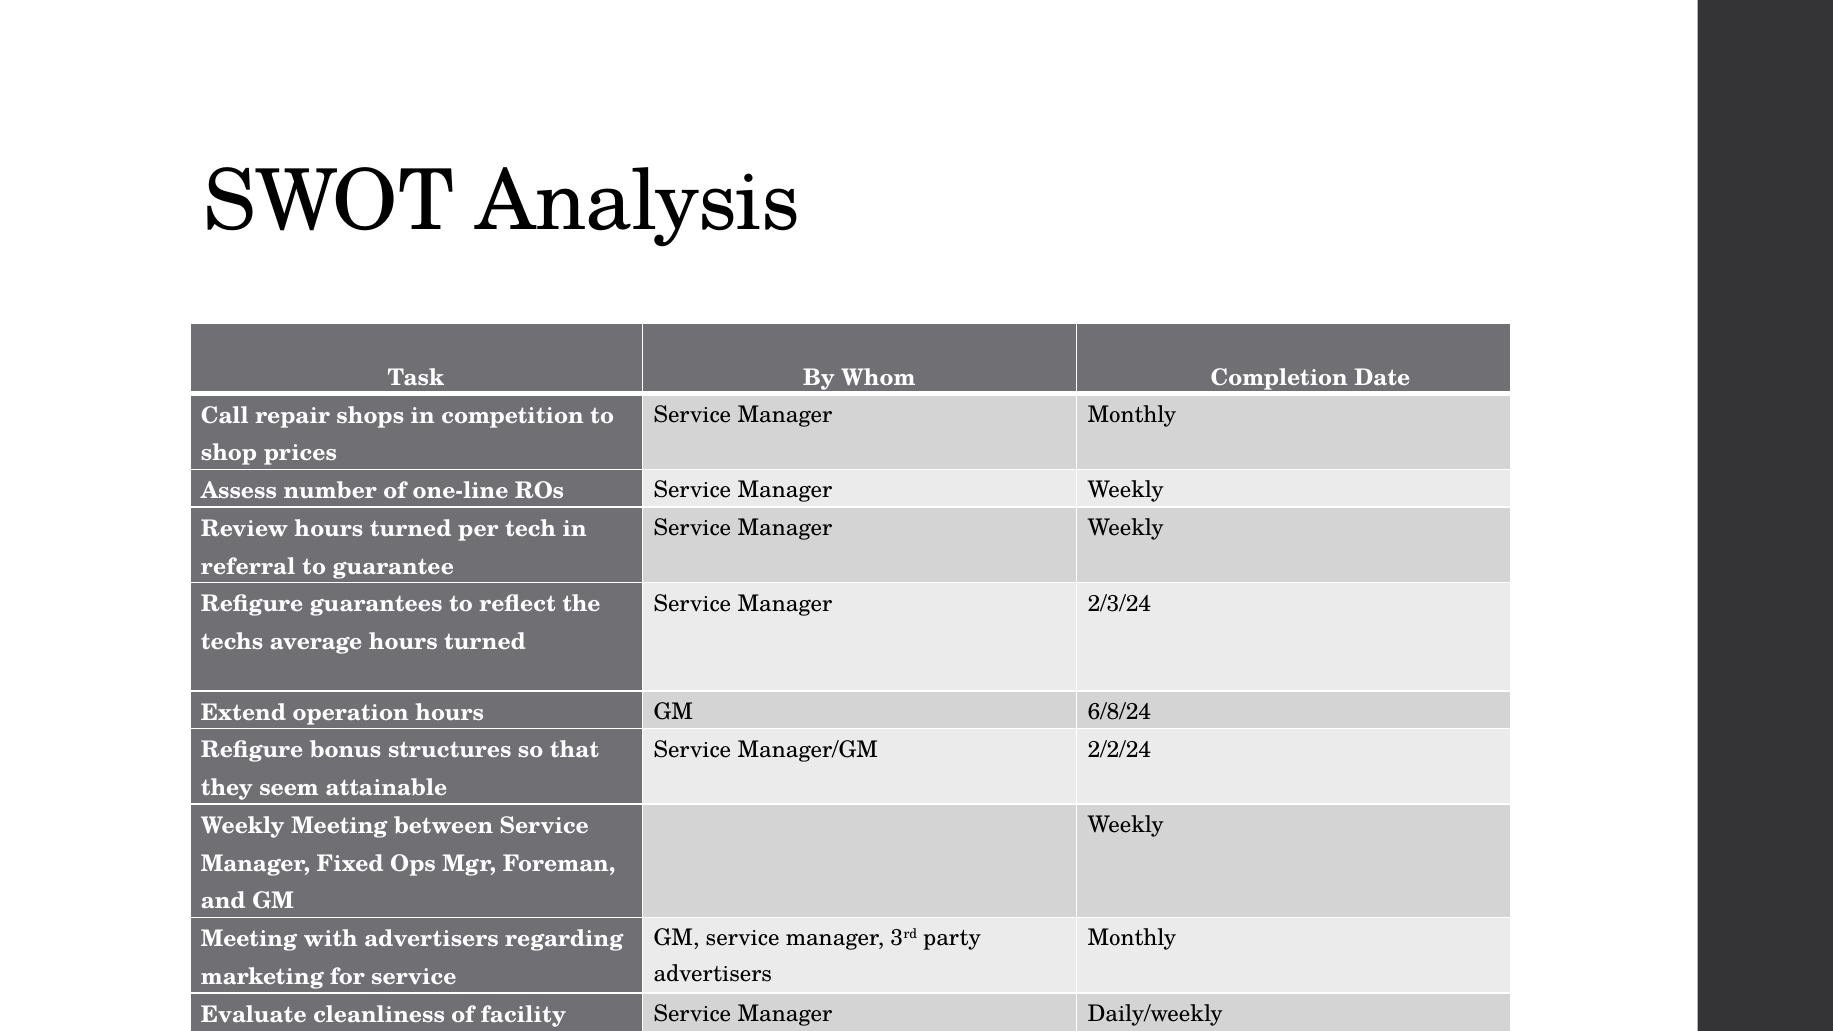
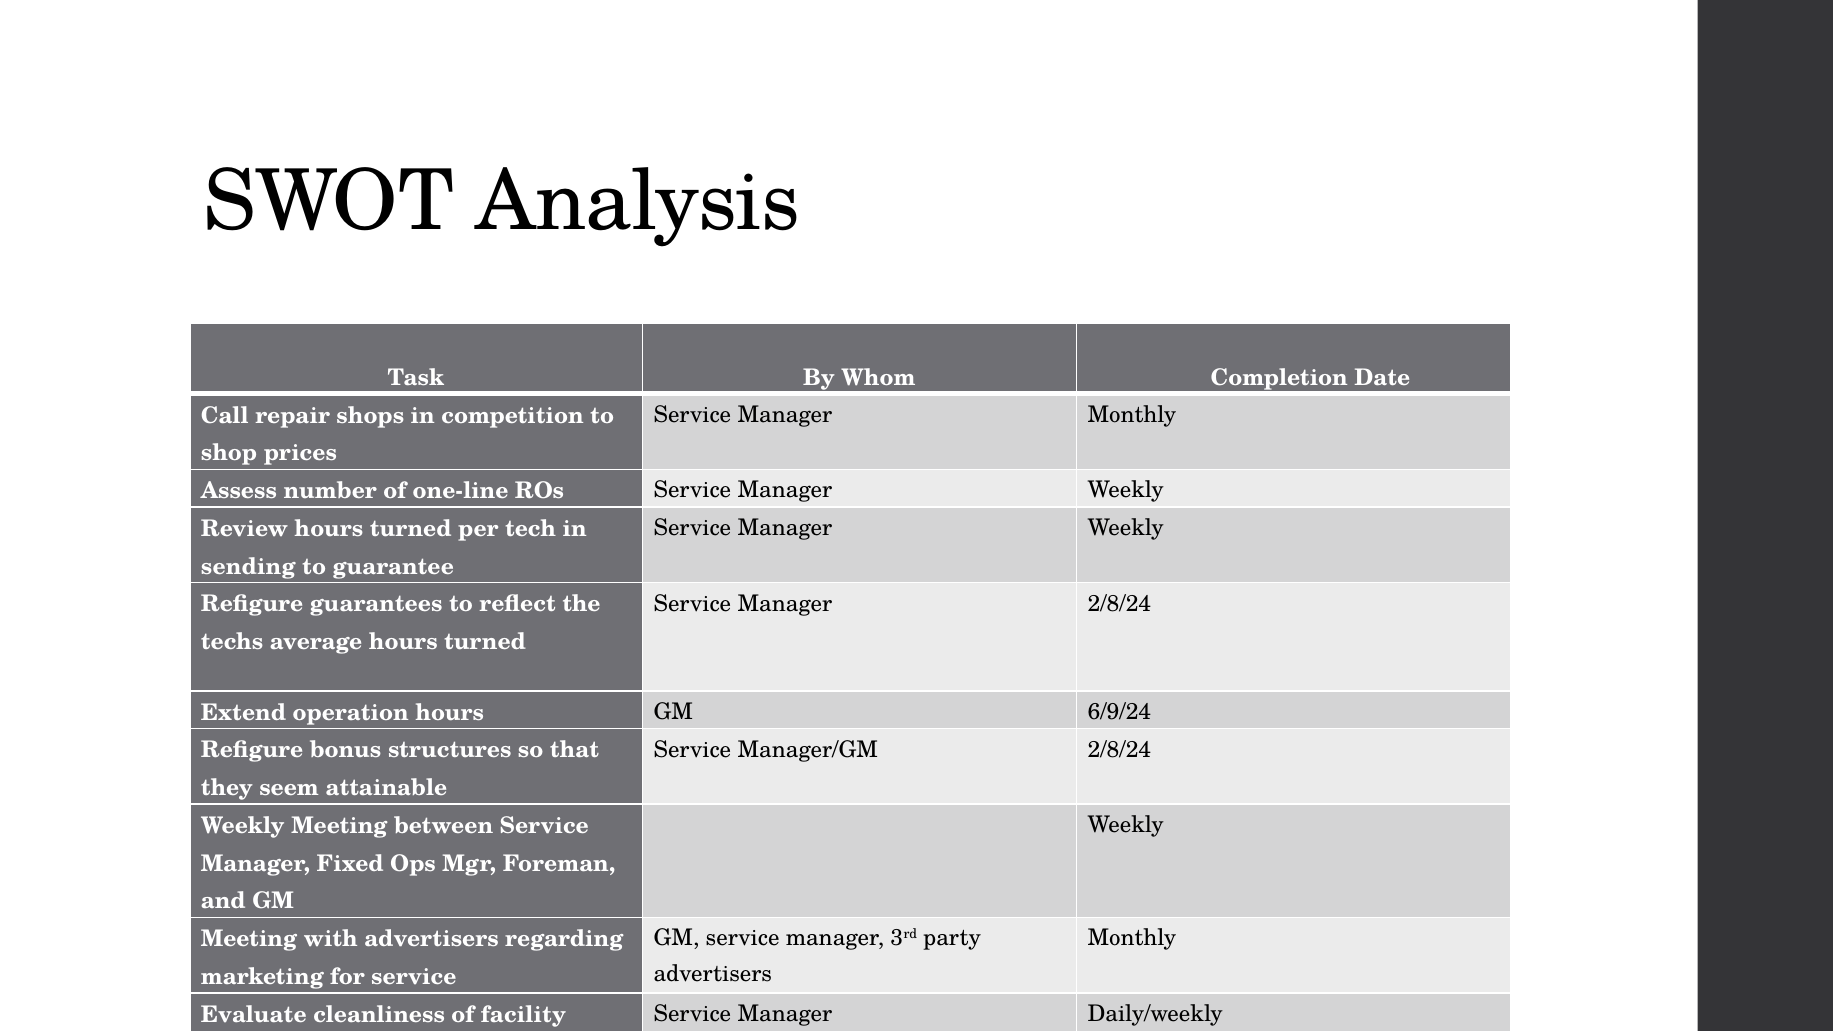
referral: referral -> sending (248, 567)
Manager 2/3/24: 2/3/24 -> 2/8/24 (1119, 604)
6/8/24: 6/8/24 -> 6/9/24 (1119, 712)
Manager/GM 2/2/24: 2/2/24 -> 2/8/24 (1119, 750)
